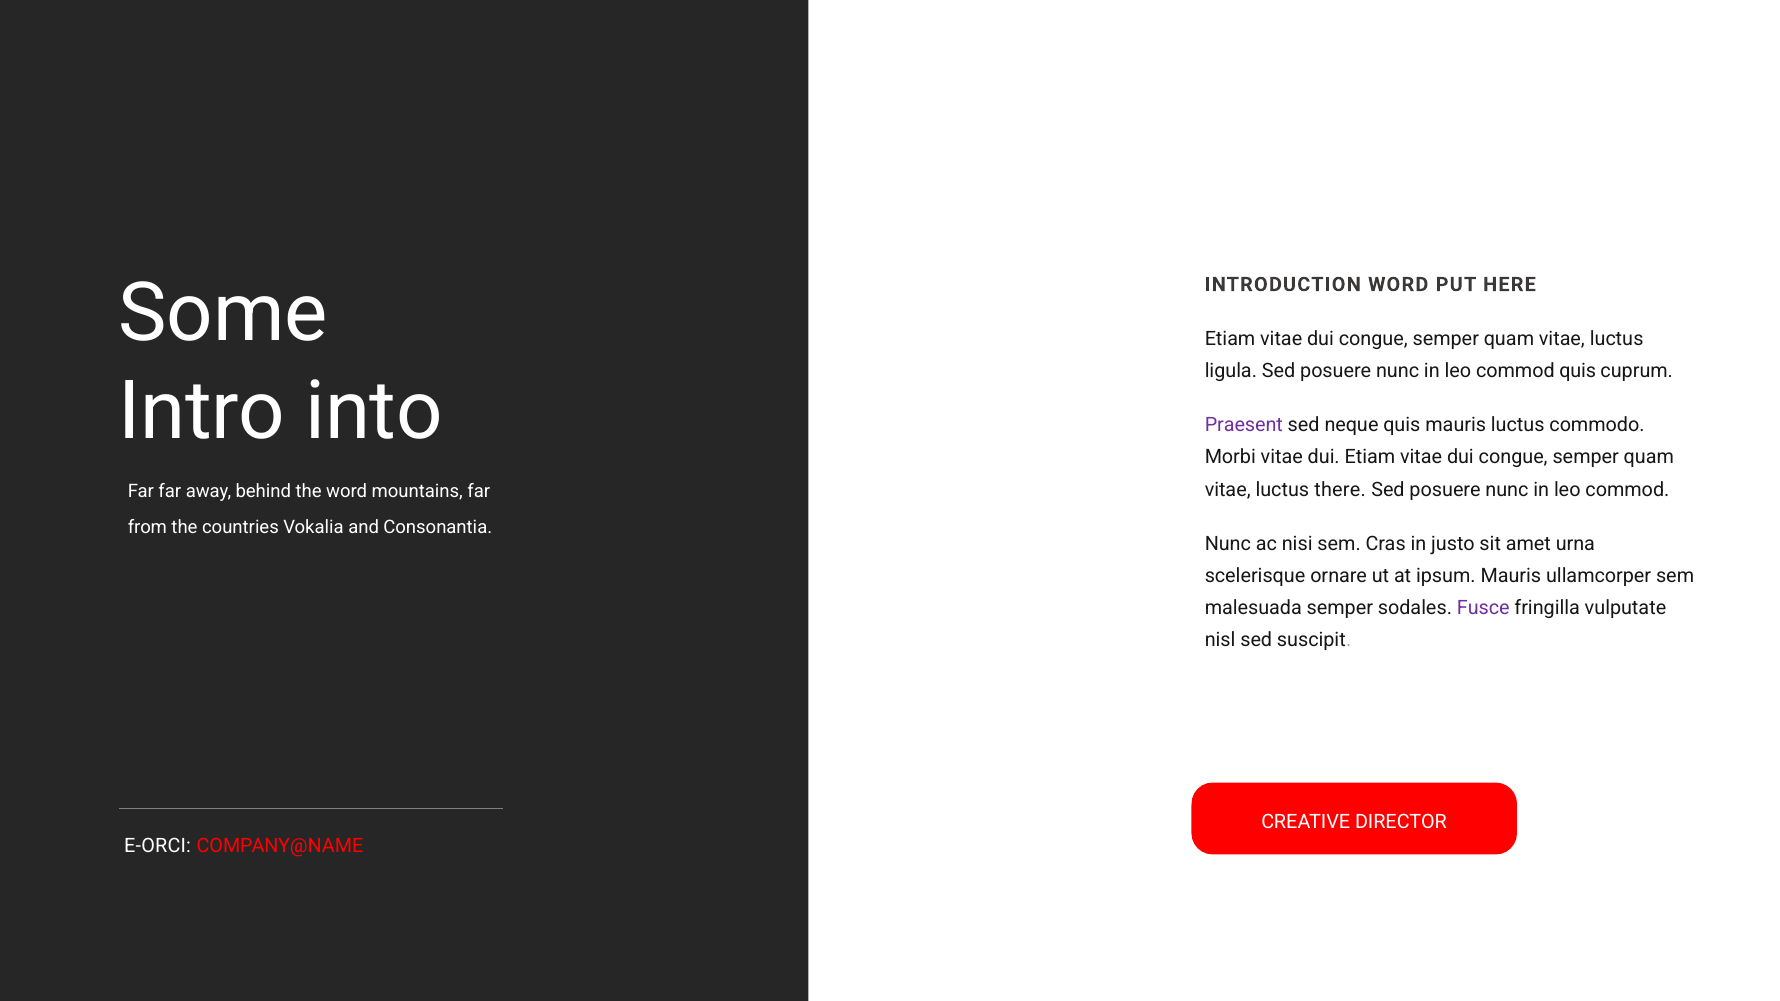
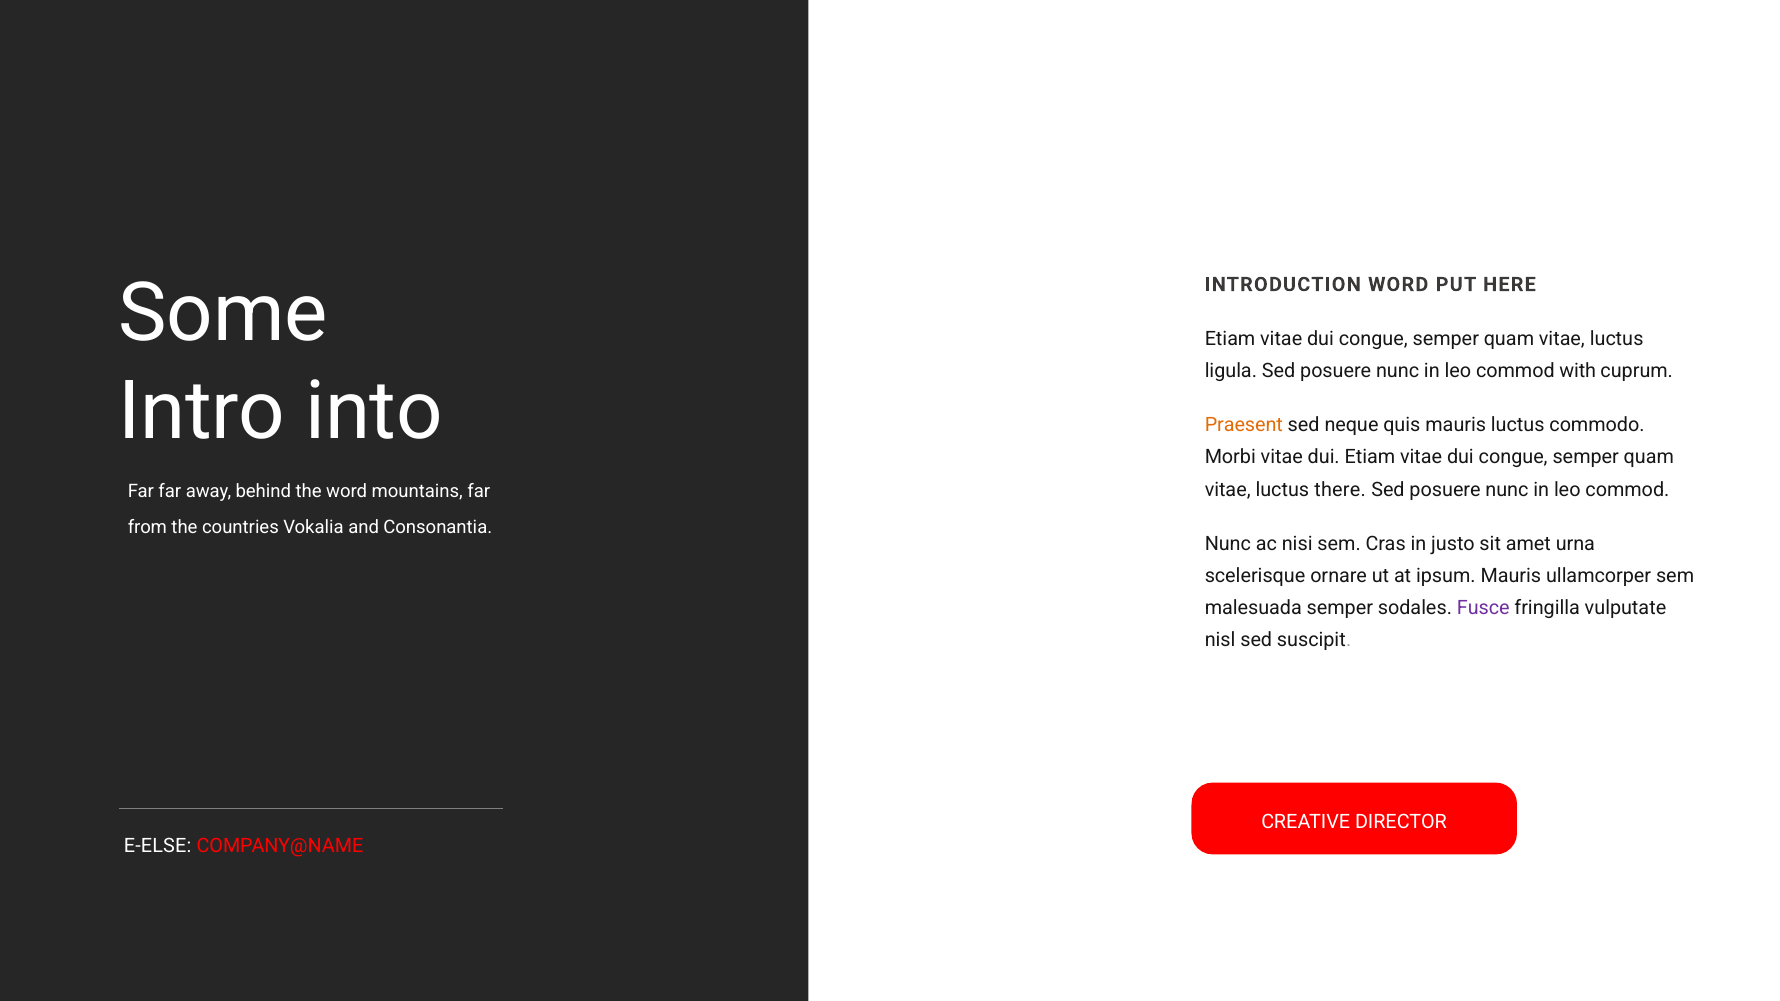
commod quis: quis -> with (1578, 371)
Praesent colour: purple -> orange (1244, 425)
E-ORCI: E-ORCI -> E-ELSE (158, 846)
